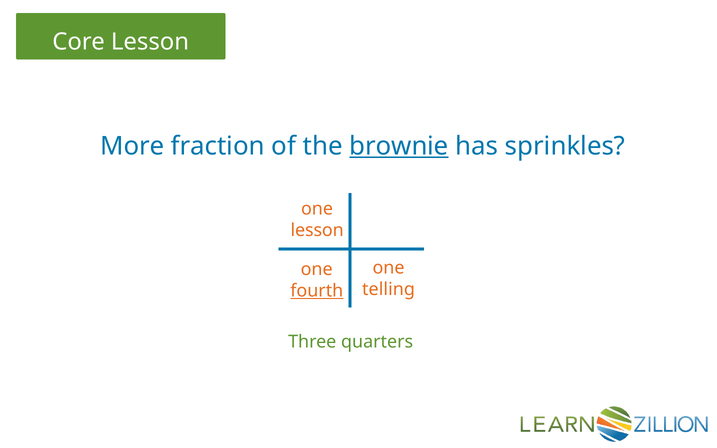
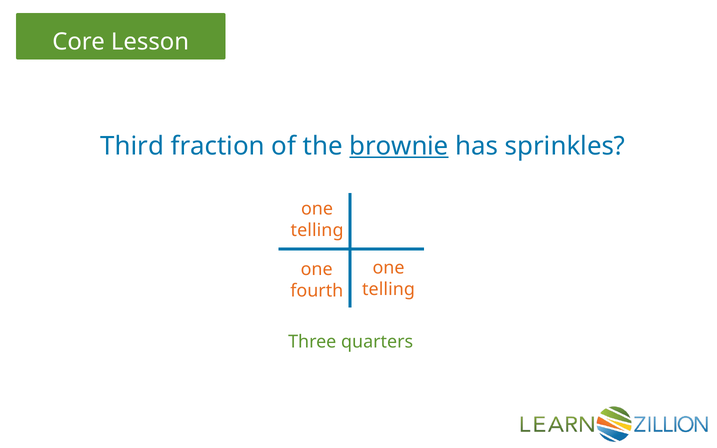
More: More -> Third (132, 146)
lesson: lesson -> telling (317, 230)
fourth underline: present -> none (317, 291)
